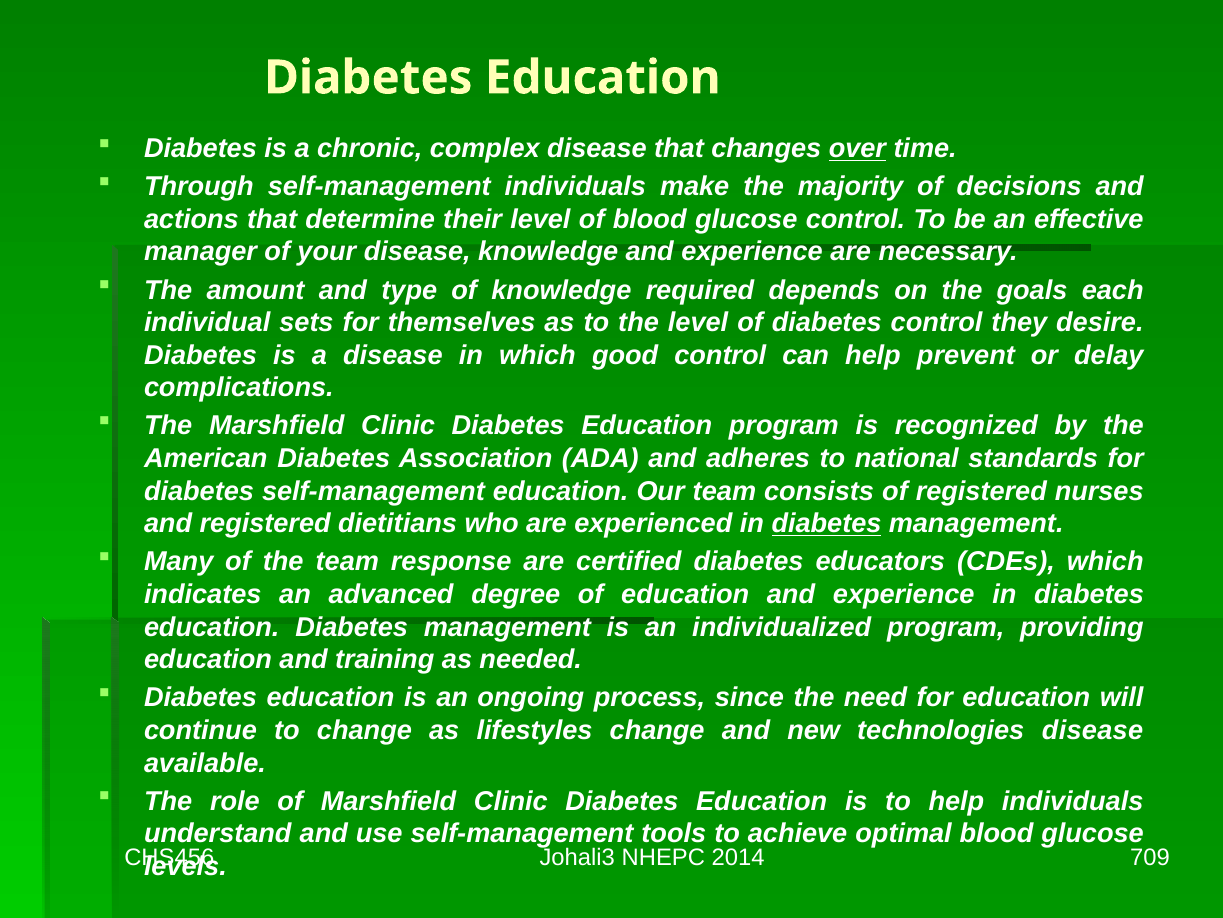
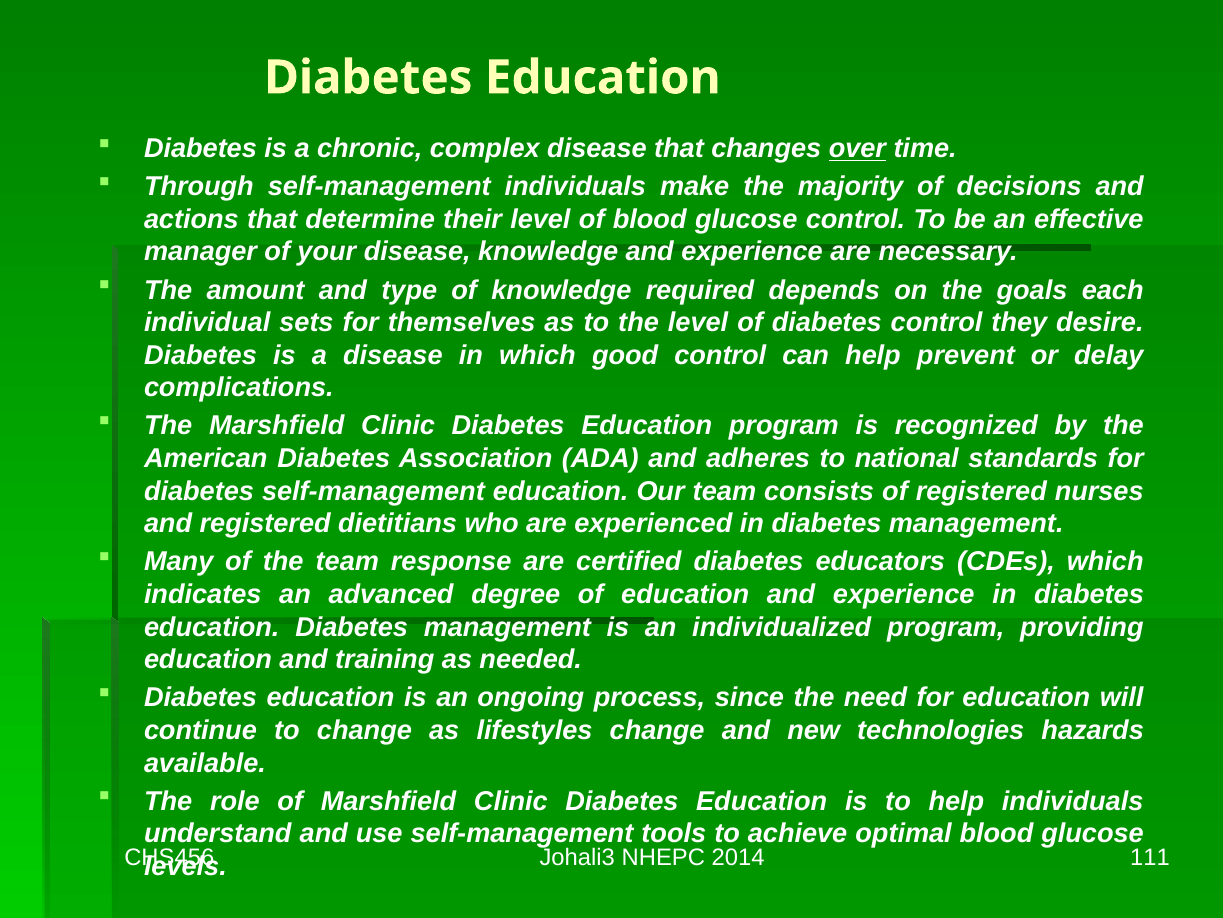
diabetes underline: present -> none (827, 523)
technologies disease: disease -> hazards (1093, 730)
709: 709 -> 111 (1150, 857)
